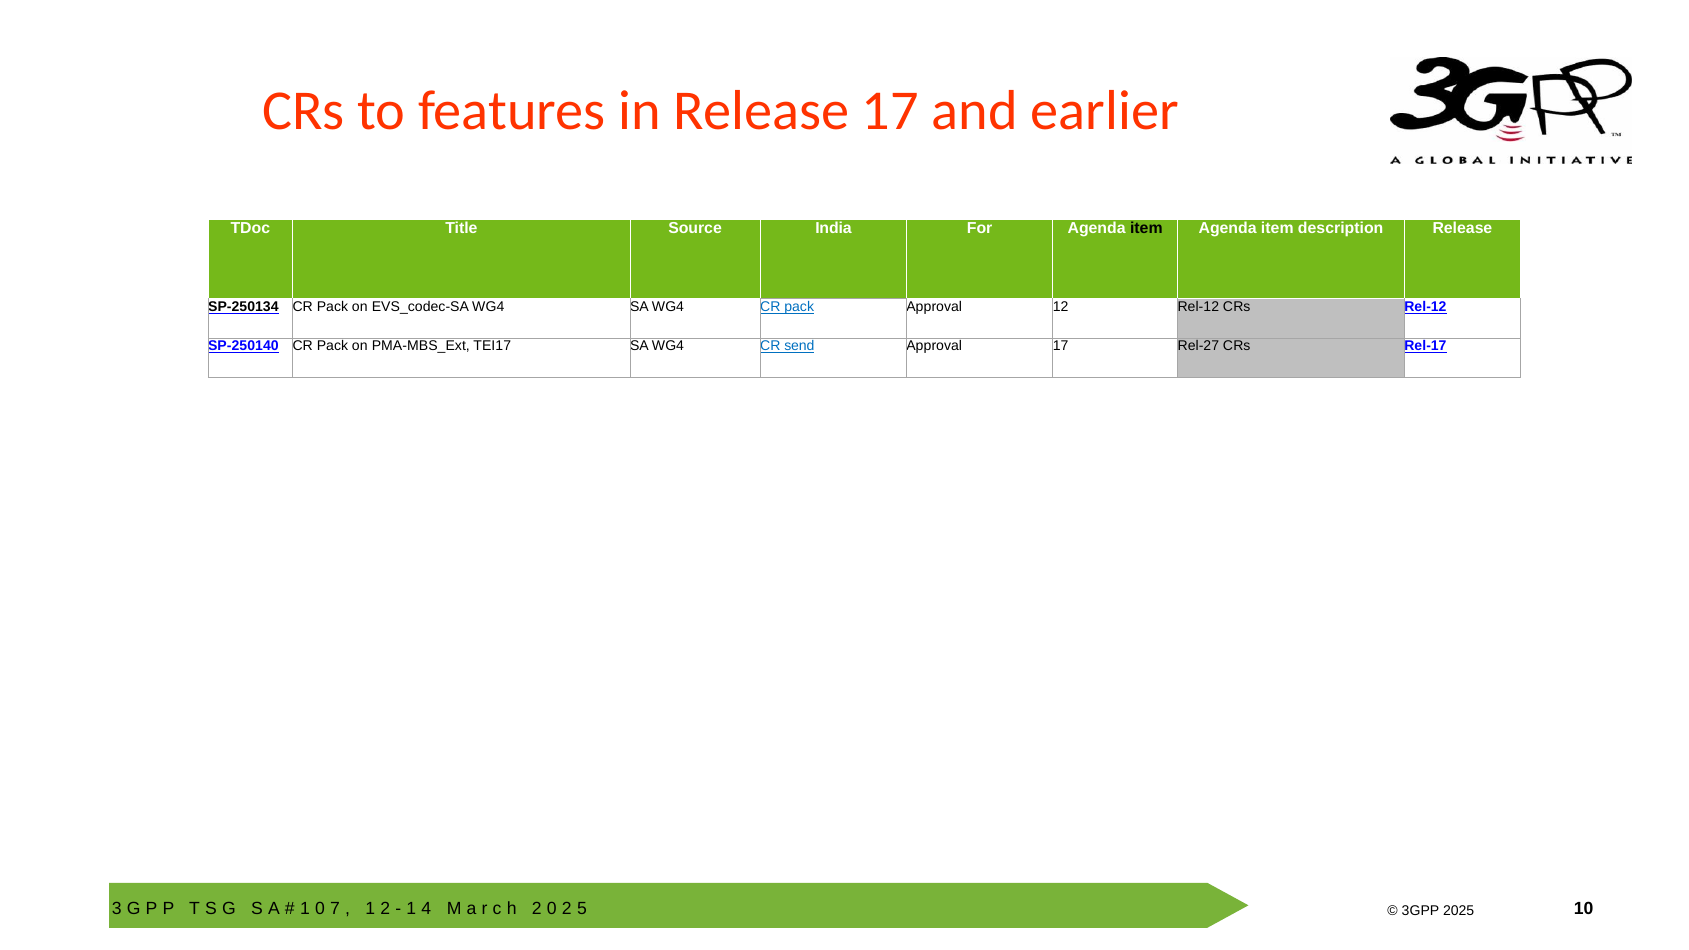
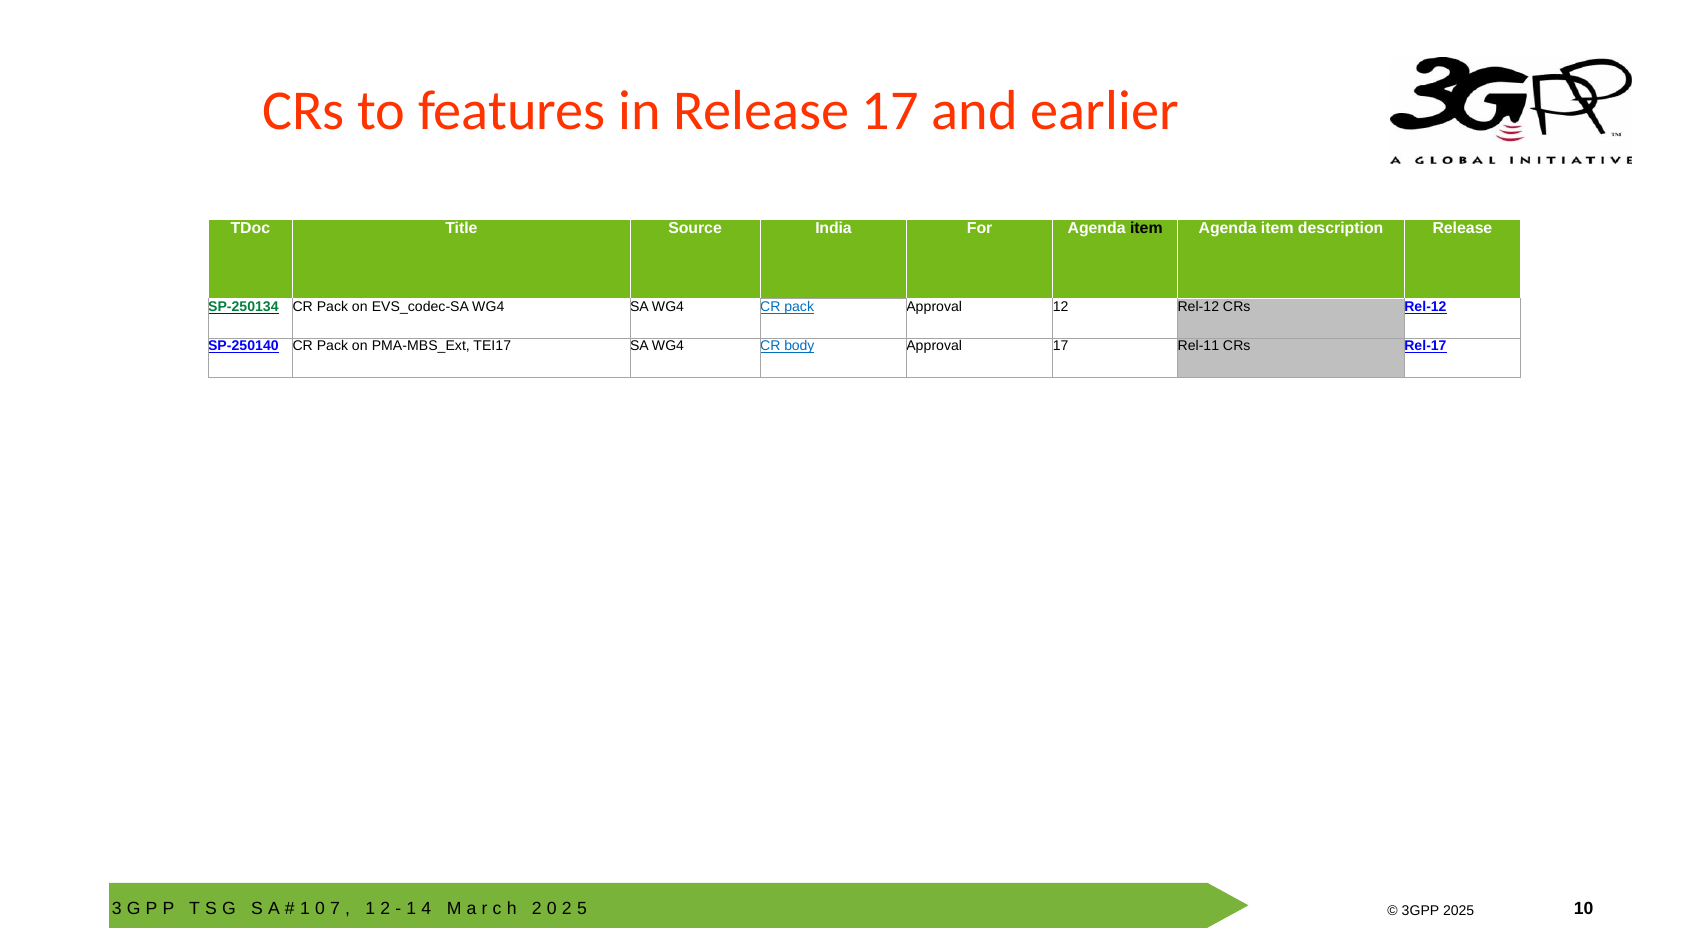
SP-250134 colour: black -> green (243, 307)
send: send -> body (799, 346)
Rel-27: Rel-27 -> Rel-11 (1198, 346)
